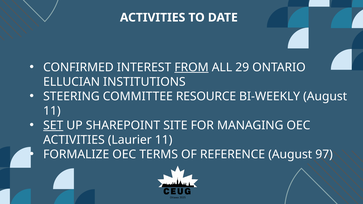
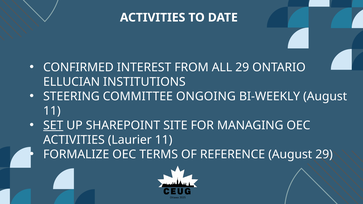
FROM underline: present -> none (192, 67)
RESOURCE: RESOURCE -> ONGOING (206, 96)
August 97: 97 -> 29 (324, 154)
